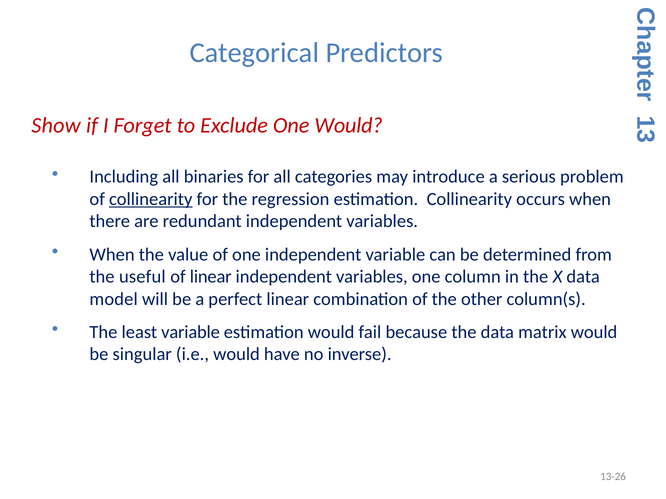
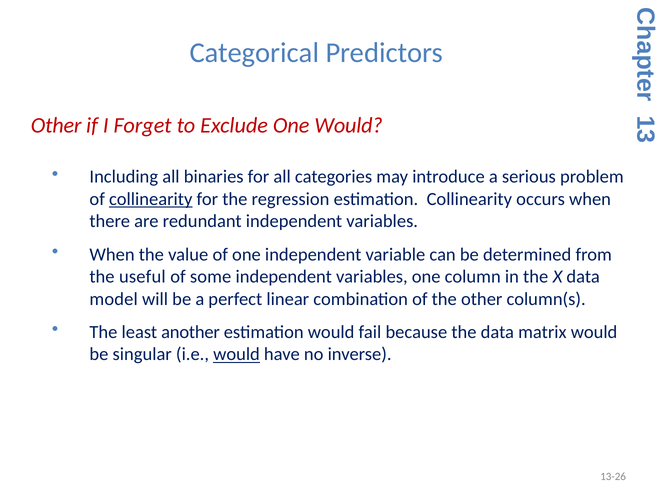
Show: Show -> Other (56, 126)
of linear: linear -> some (211, 277)
least variable: variable -> another (191, 333)
would underline: none -> present (237, 355)
